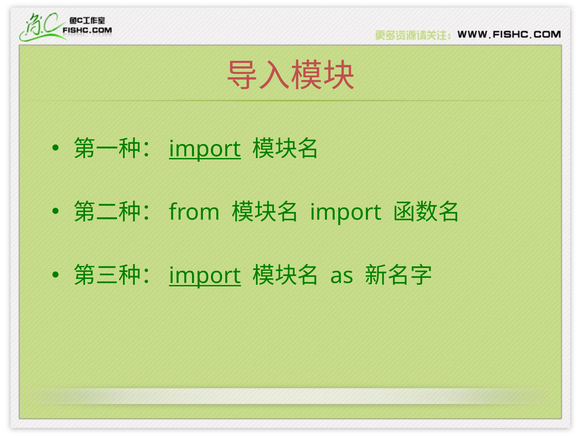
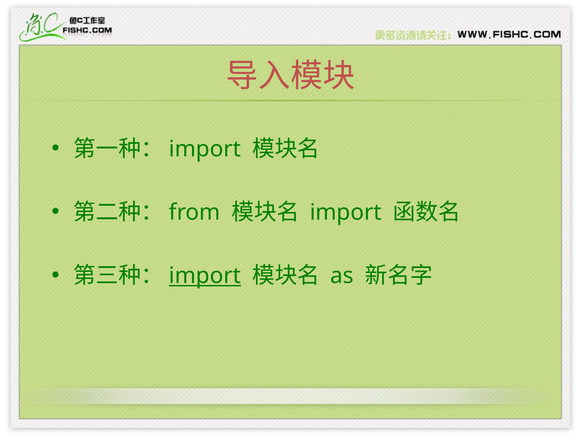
import underline: present -> none (205, 149)
